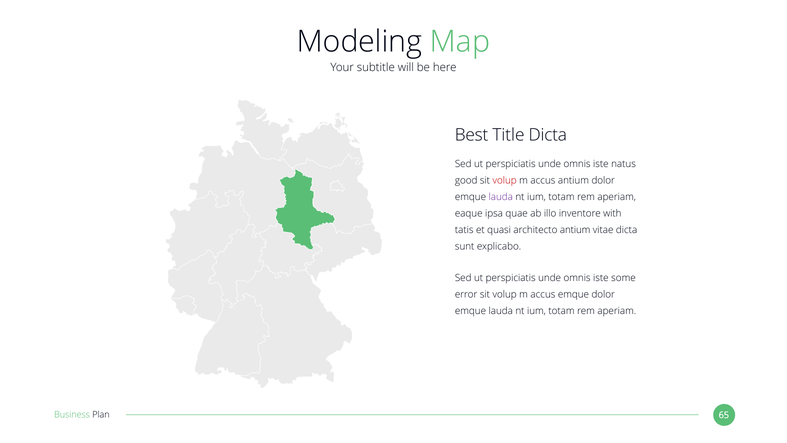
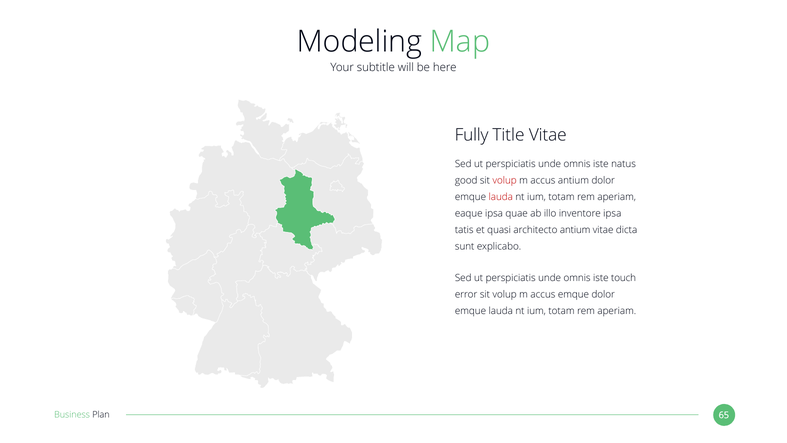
Best: Best -> Fully (472, 135)
Title Dicta: Dicta -> Vitae (548, 135)
lauda colour: purple -> red (501, 197)
inventore with: with -> ipsa (612, 213)
some: some -> touch (624, 278)
